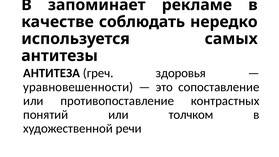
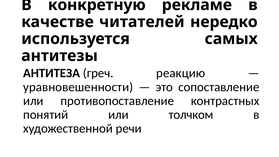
запоминает: запоминает -> конкретную (97, 5)
соблюдать: соблюдать -> читателей (142, 22)
здоровья: здоровья -> реакцию (181, 73)
